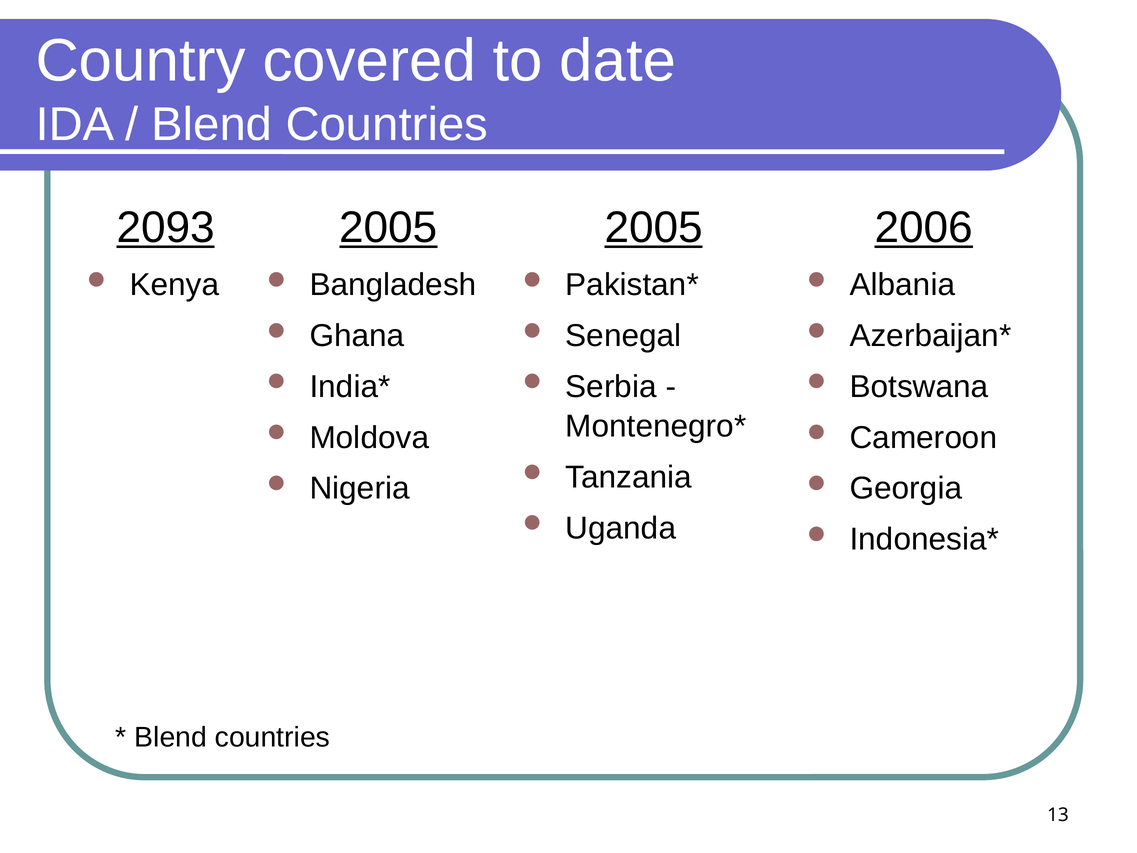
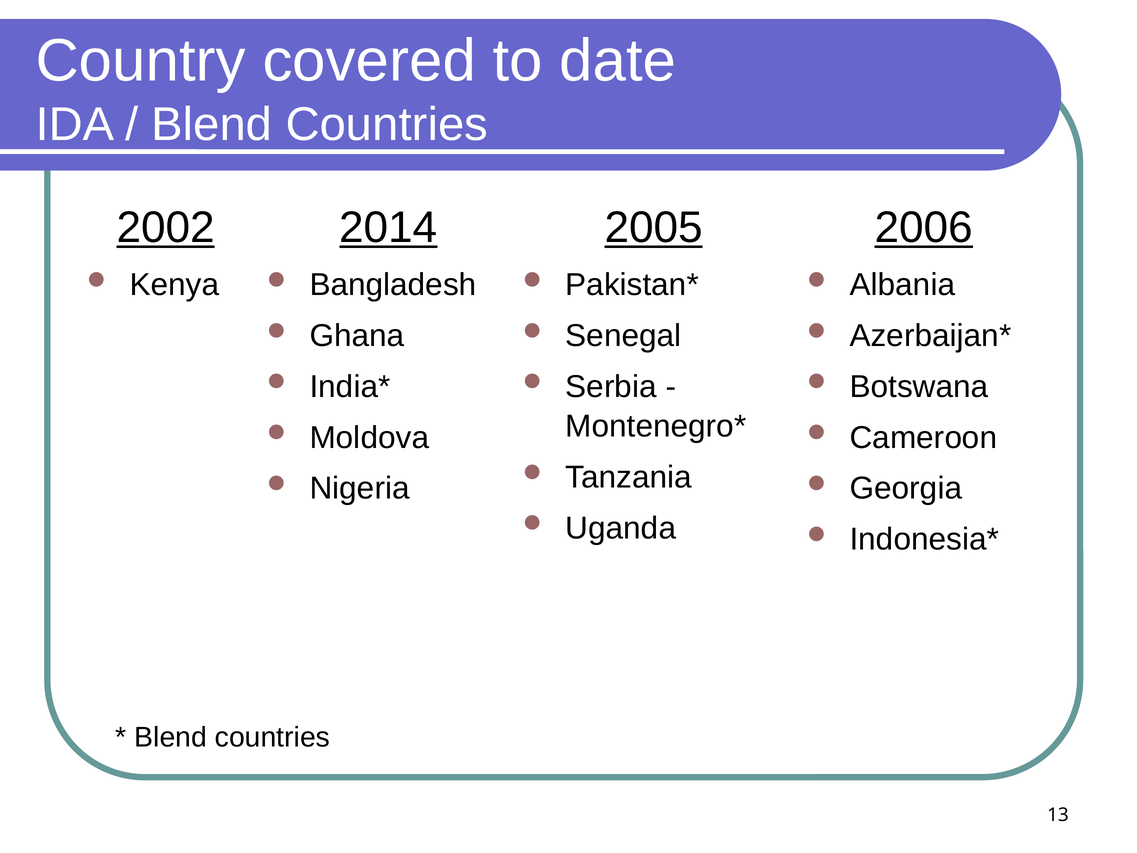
2093: 2093 -> 2002 (166, 227)
2005: 2005 -> 2014 (388, 227)
